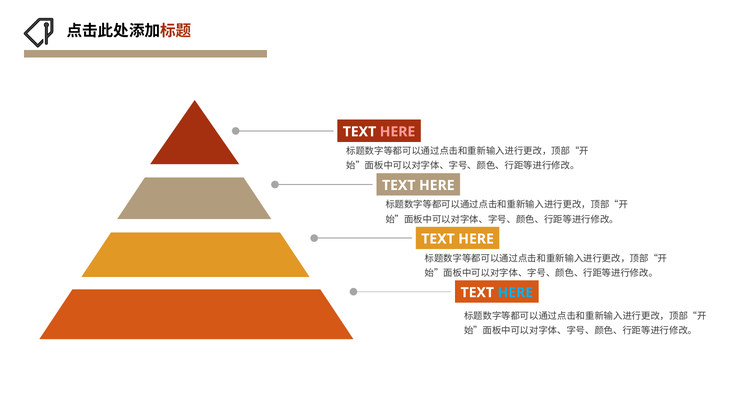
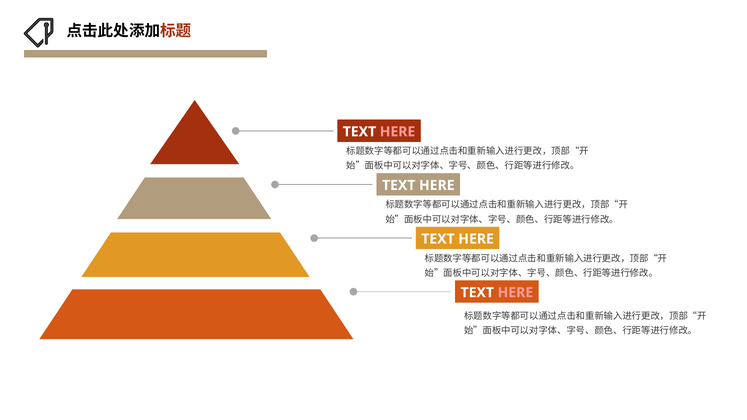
HERE colour: light blue -> pink (515, 293)
